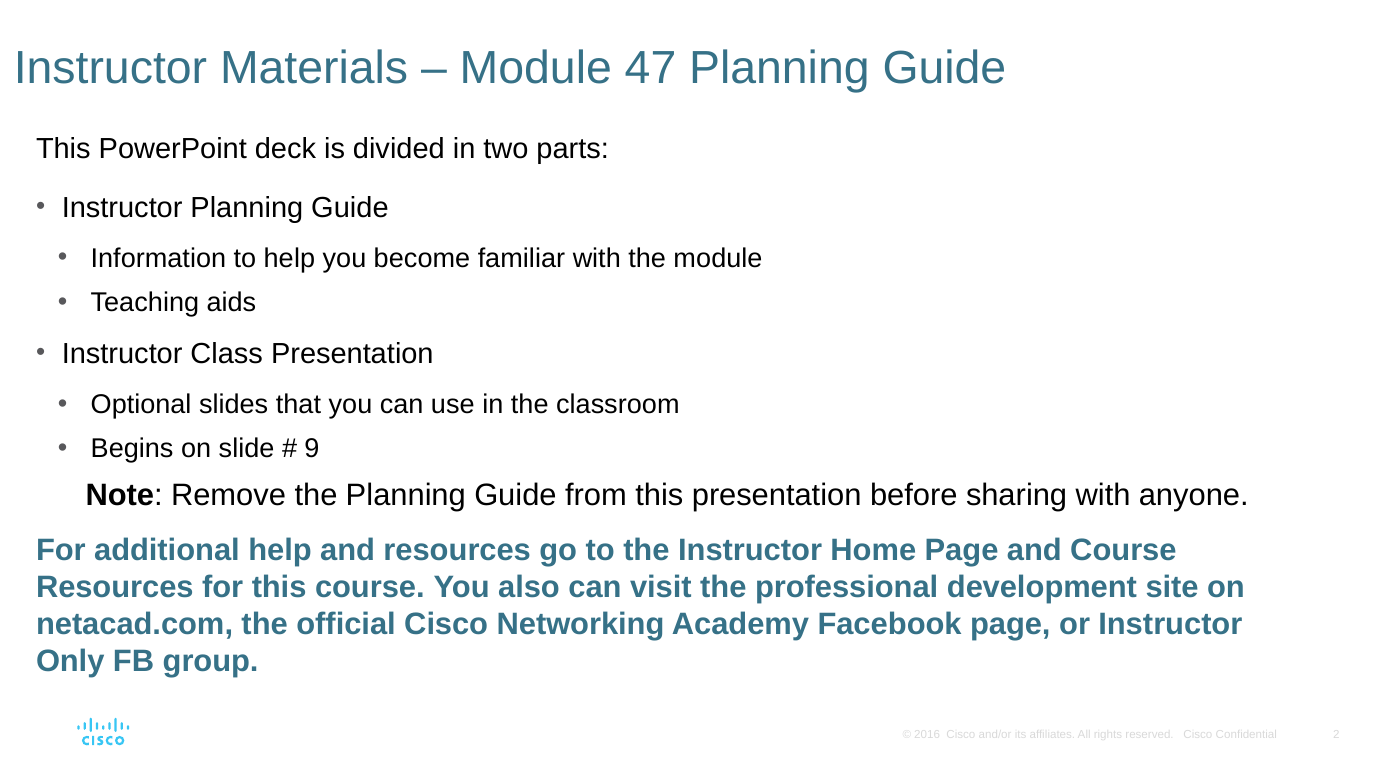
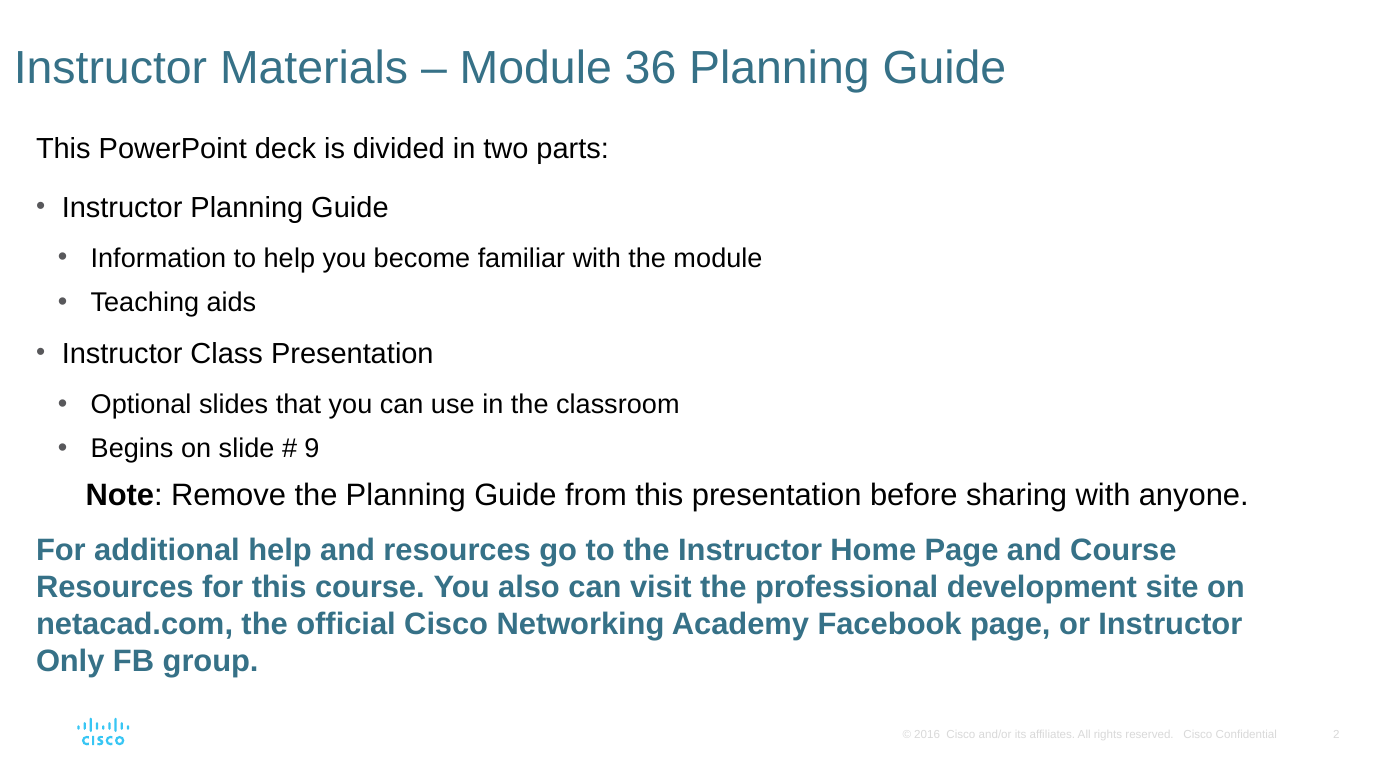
47: 47 -> 36 (651, 69)
